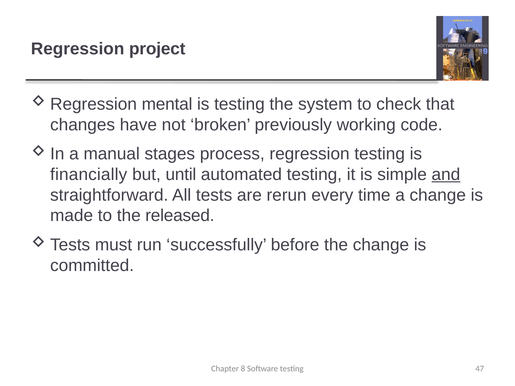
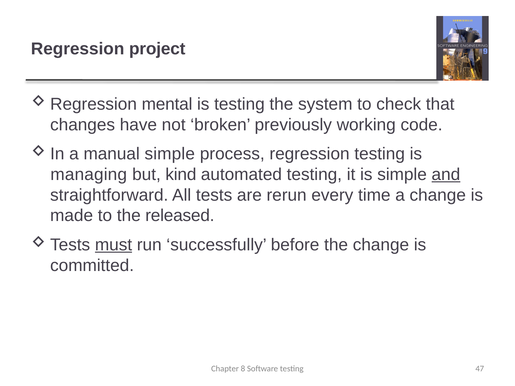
manual stages: stages -> simple (170, 154)
financially: financially -> managing (89, 175)
until: until -> kind (181, 175)
must underline: none -> present (114, 245)
